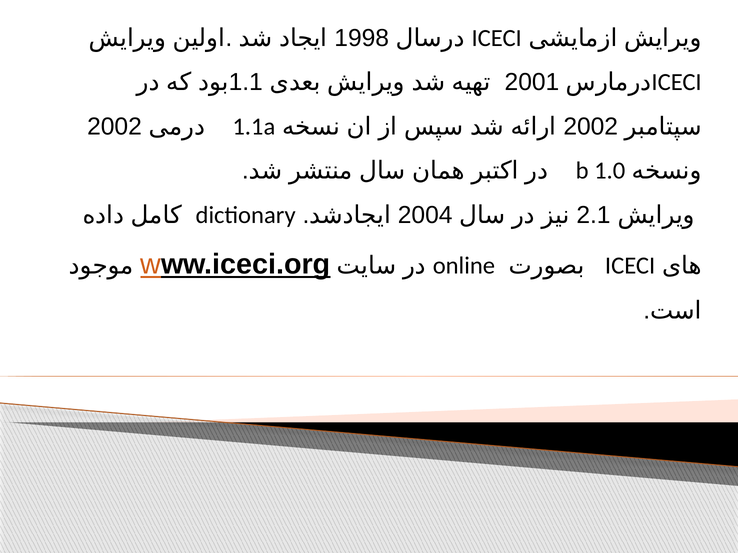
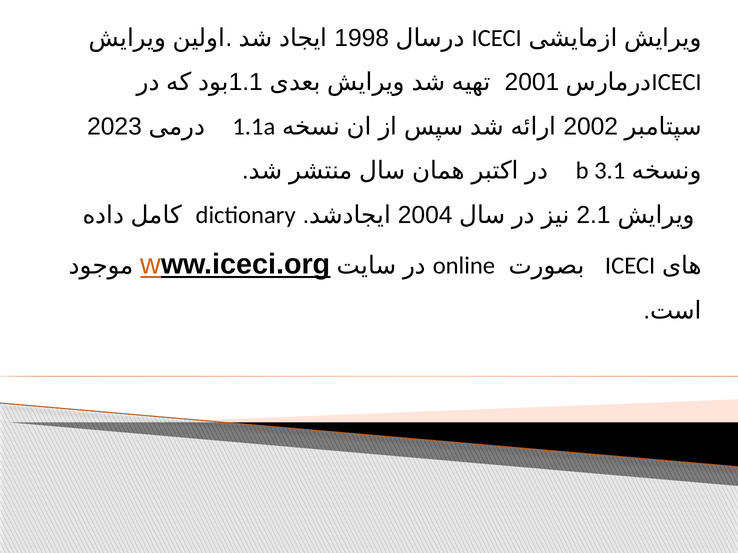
2002: 2002 -> 2023 (114, 127)
1.0: 1.0 -> 3.1 (610, 171)
